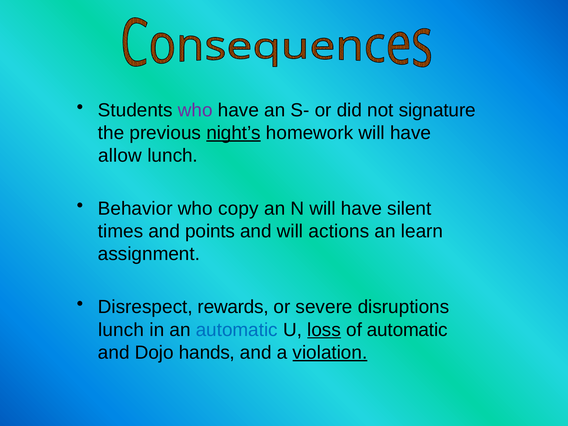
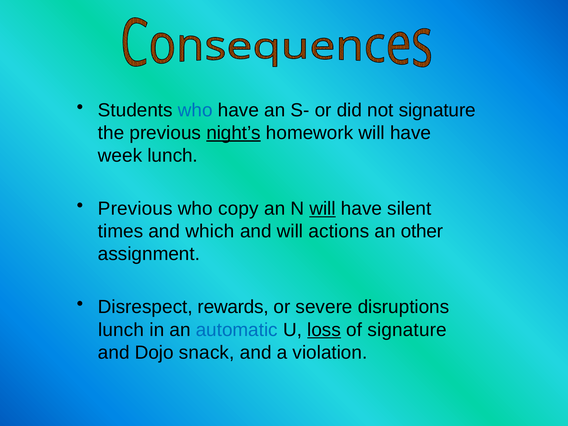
who colour: purple -> blue (195, 110)
allow: allow -> week (120, 156)
Behavior: Behavior -> Previous (135, 209)
will underline: none -> present (323, 209)
points: points -> which (210, 231)
learn: learn -> other (422, 231)
of automatic: automatic -> signature (407, 330)
hands: hands -> snack (207, 353)
violation underline: present -> none (330, 353)
